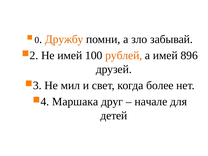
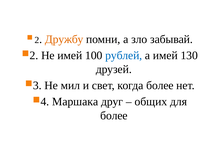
0: 0 -> 2 (37, 40)
рублей colour: orange -> blue (124, 55)
896: 896 -> 130 (189, 55)
начале: начале -> общих (151, 102)
детей: детей -> более (114, 116)
